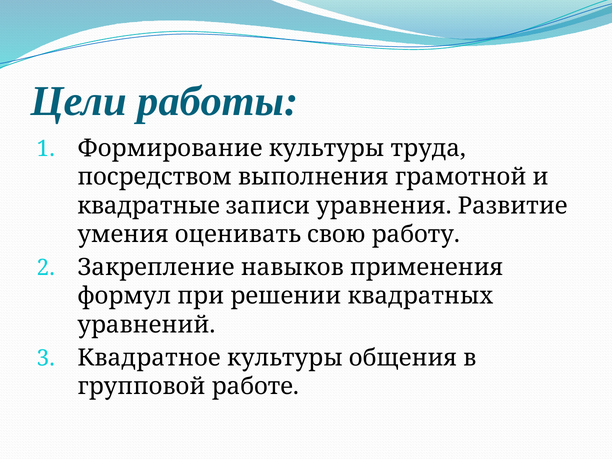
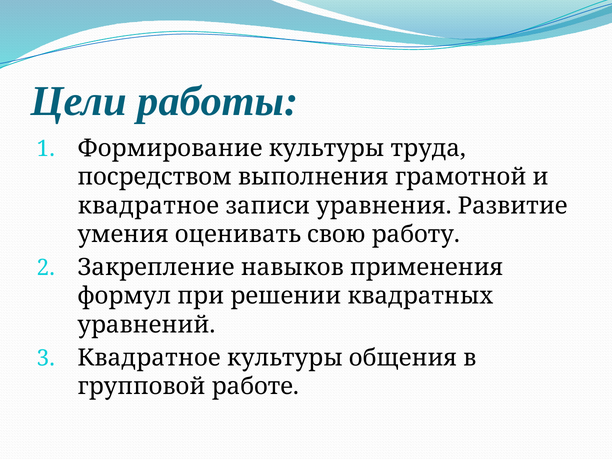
квадратные: квадратные -> квадратное (148, 206)
